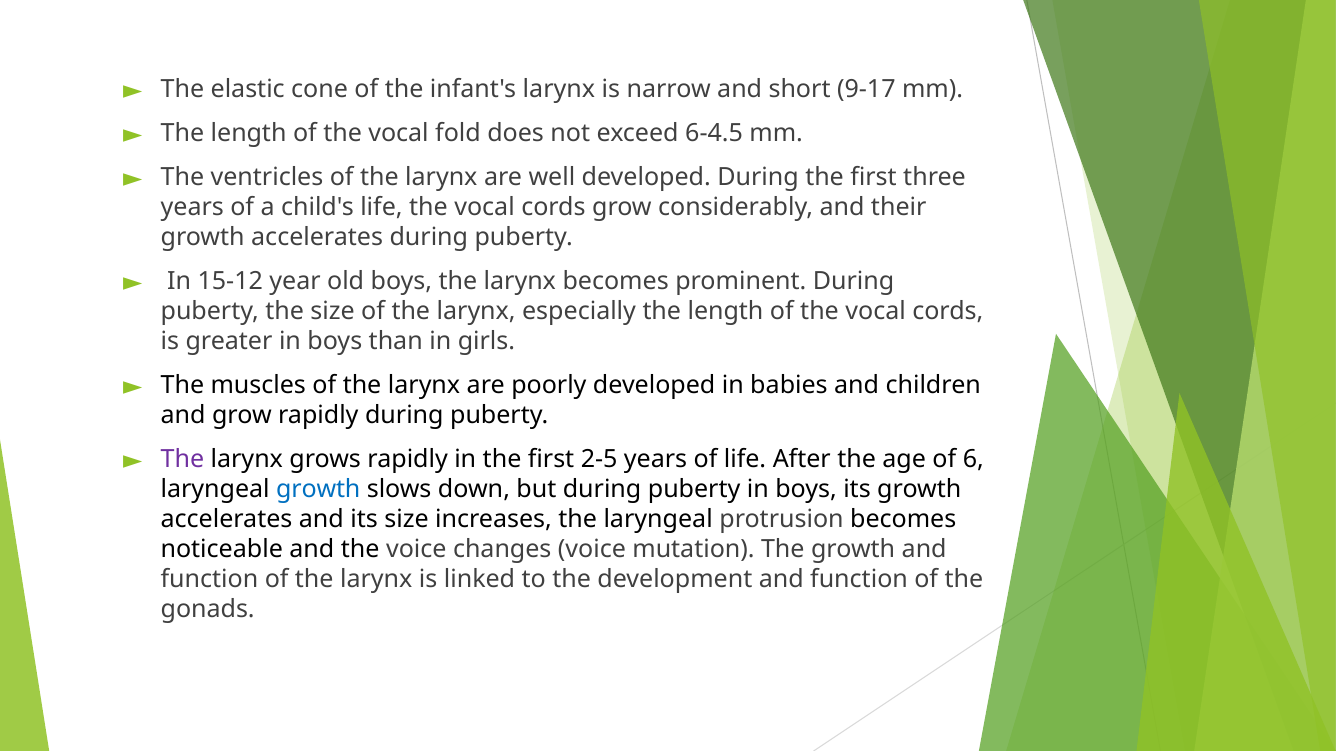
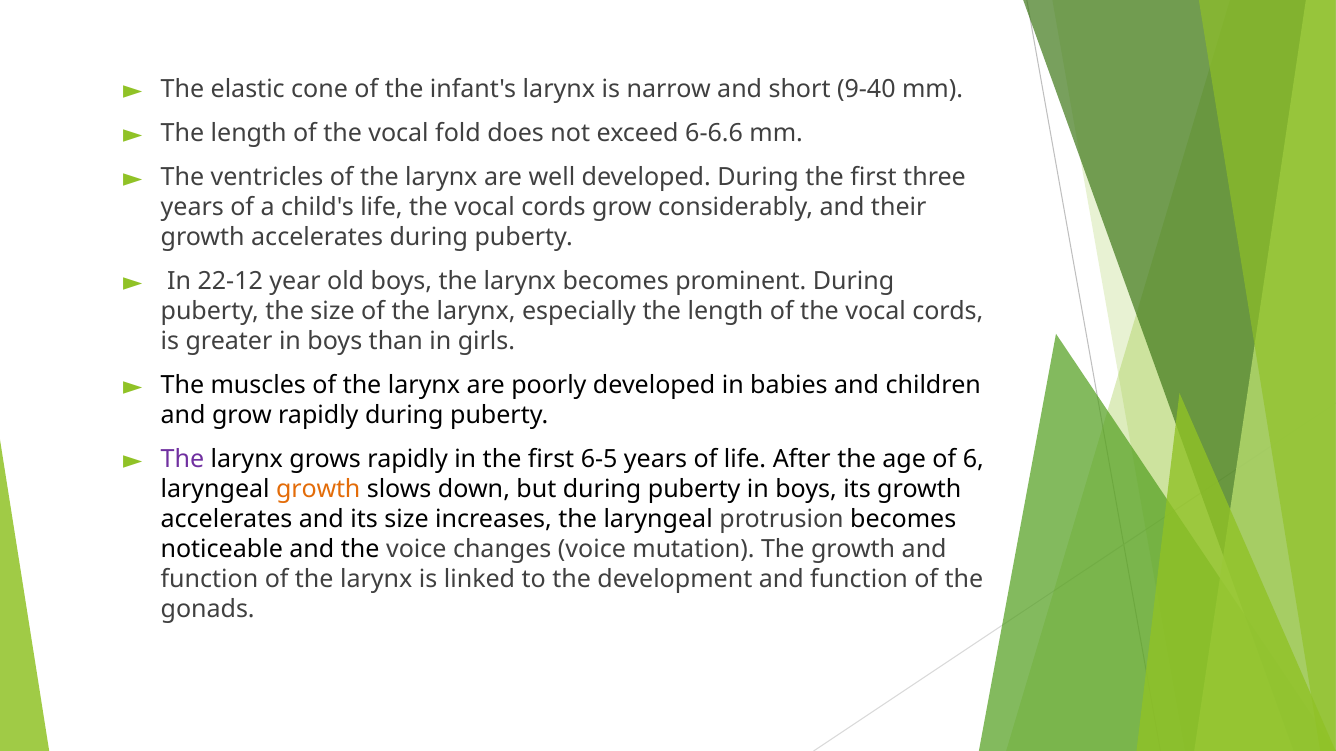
9-17: 9-17 -> 9-40 (866, 89)
6-4.5: 6-4.5 -> 6-6.6 (714, 133)
15-12: 15-12 -> 22-12 (230, 281)
2-5: 2-5 -> 6-5 (599, 459)
growth colour: blue -> orange (318, 489)
